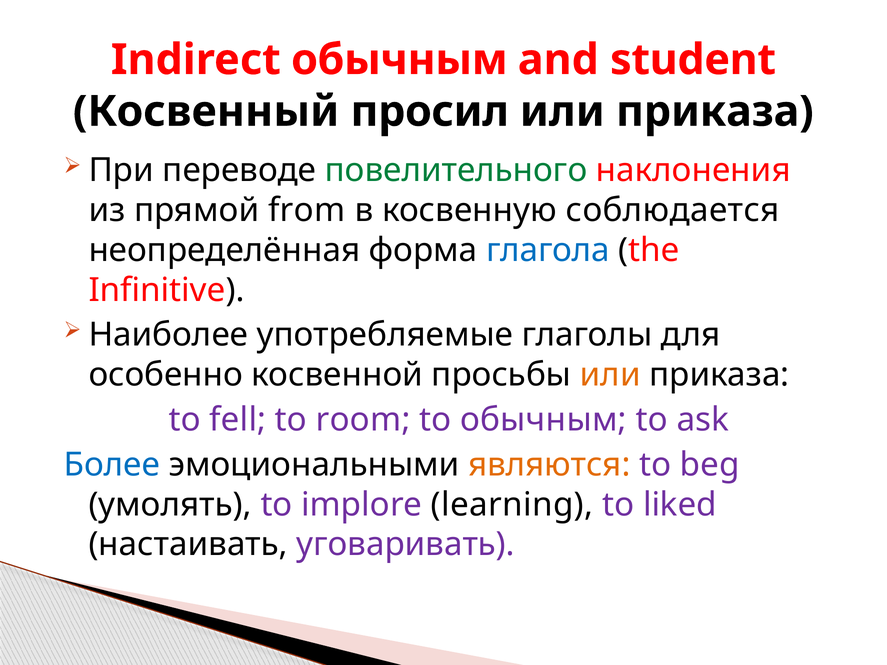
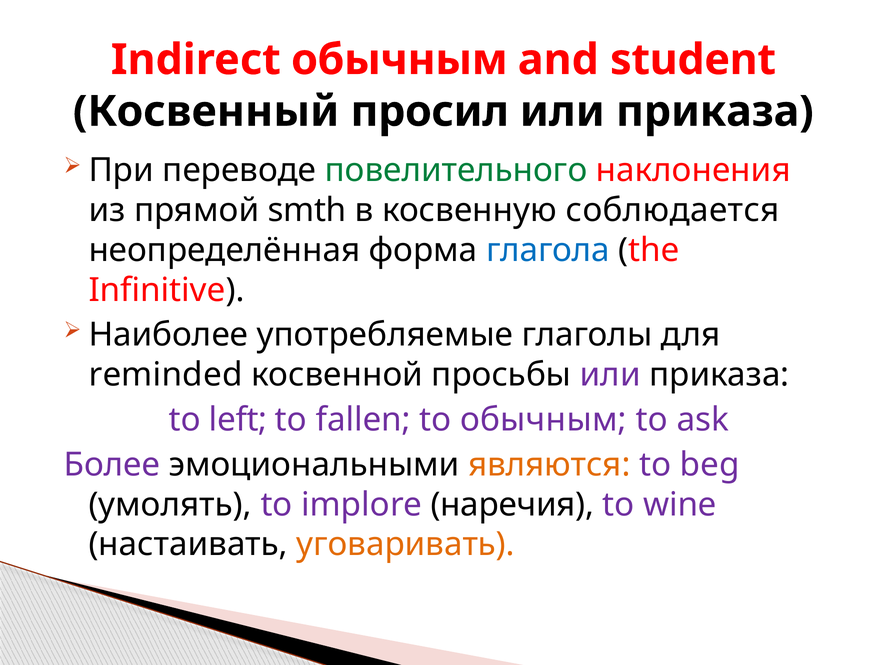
from: from -> smth (307, 210)
особенно: особенно -> reminded (166, 375)
или colour: orange -> purple (610, 375)
fell: fell -> left (238, 420)
room: room -> fallen (363, 420)
Более colour: blue -> purple (112, 465)
learning: learning -> наречия (512, 505)
liked: liked -> wine (680, 505)
уговаривать colour: purple -> orange (406, 545)
